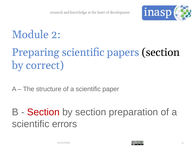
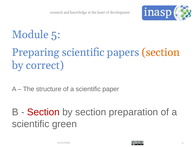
2: 2 -> 5 (56, 35)
section colour: black -> orange (161, 52)
errors: errors -> green (64, 123)
